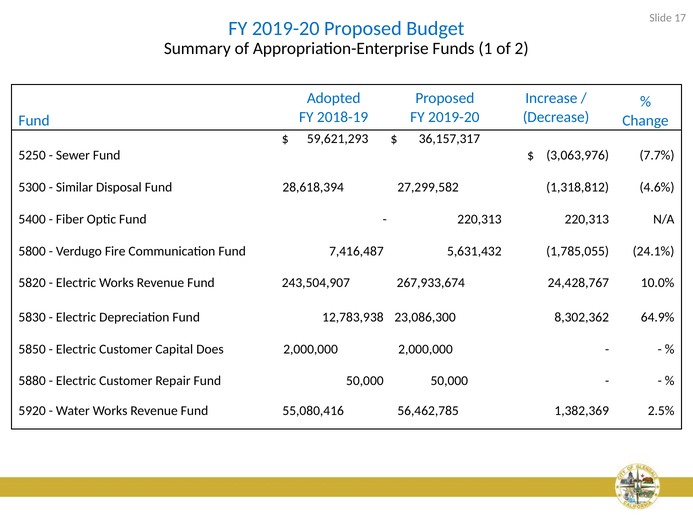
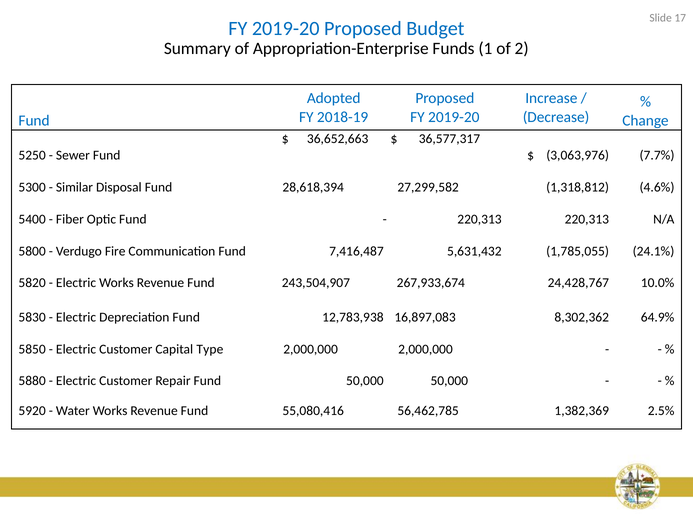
59,621,293: 59,621,293 -> 36,652,663 (338, 139)
36,157,317: 36,157,317 -> 36,577,317 (449, 139)
23,086,300: 23,086,300 -> 16,897,083 (425, 317)
Does: Does -> Type (210, 349)
